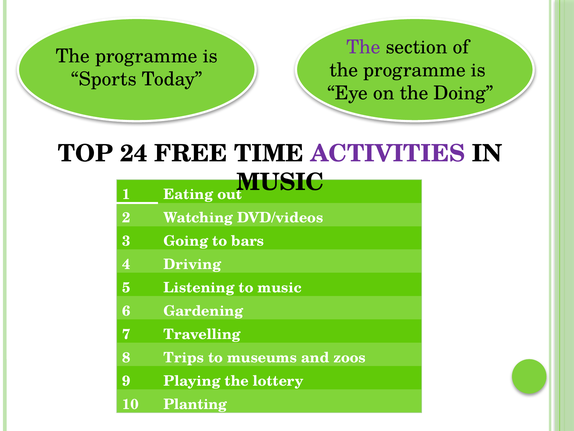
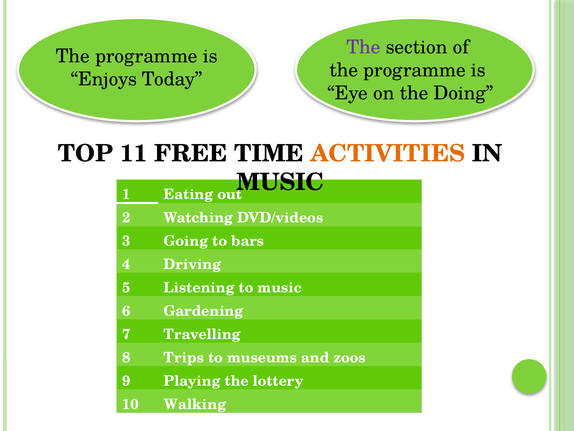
Sports: Sports -> Enjoys (104, 79)
24: 24 -> 11 (134, 153)
ACTIVITIES colour: purple -> orange (388, 153)
Planting: Planting -> Walking (195, 404)
